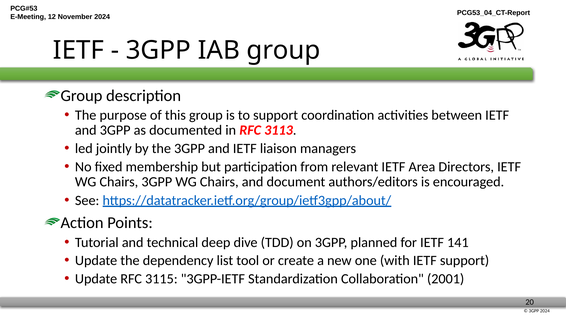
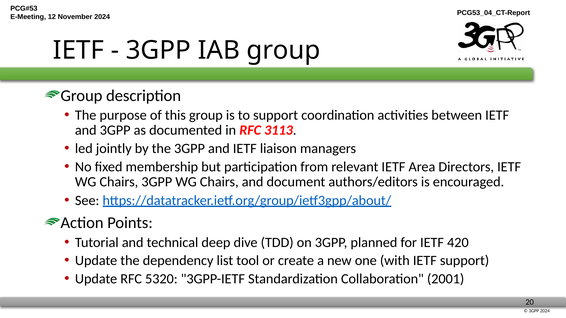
141: 141 -> 420 (458, 243)
3115: 3115 -> 5320 (161, 279)
